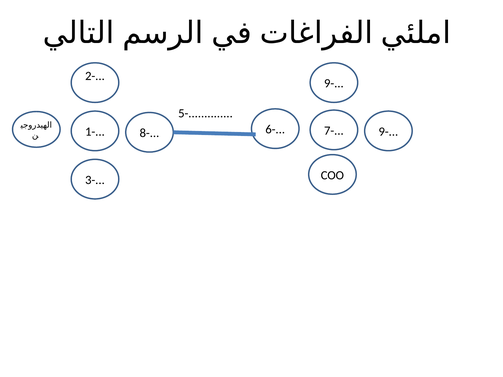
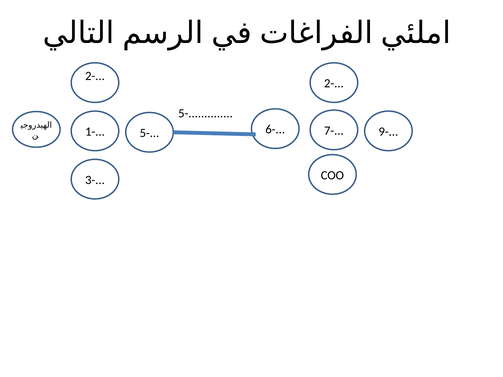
9-: 9- -> 2- (334, 84)
1- 8-: 8- -> 5- (149, 133)
